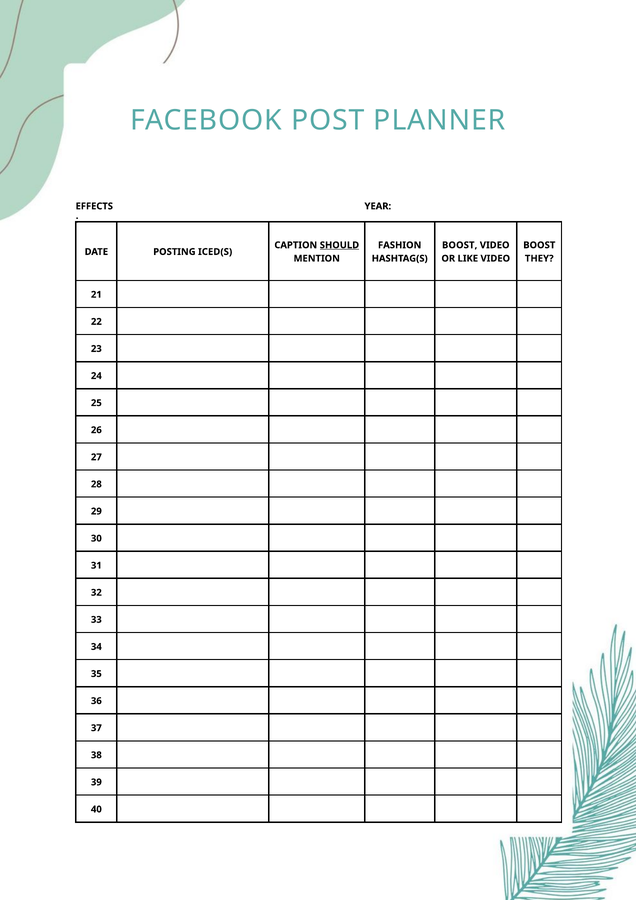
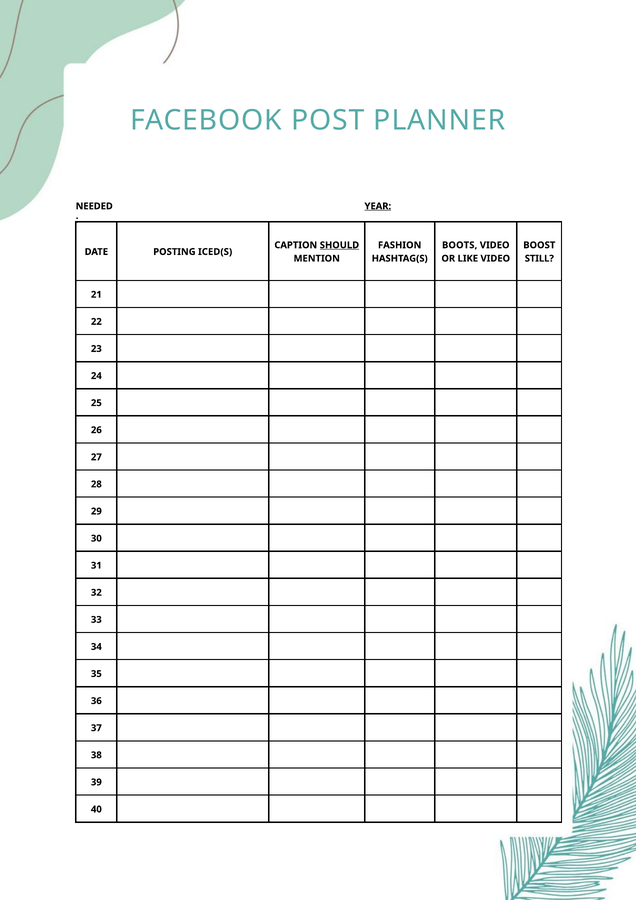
EFFECTS: EFFECTS -> NEEDED (94, 206)
YEAR underline: none -> present (378, 206)
BOOST: BOOST -> BOOTS (460, 245)
THEY: THEY -> STILL (539, 258)
